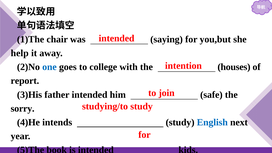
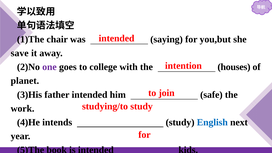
help: help -> save (20, 53)
one colour: blue -> purple (49, 67)
report: report -> planet (25, 81)
sorry: sorry -> work (23, 108)
